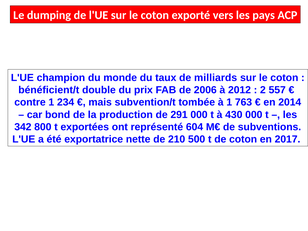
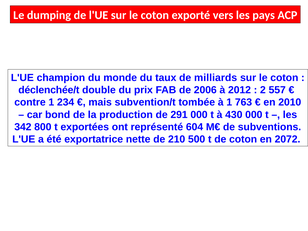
bénéficient/t: bénéficient/t -> déclenchée/t (49, 90)
2014: 2014 -> 2010 (290, 102)
2017: 2017 -> 2072 (288, 139)
